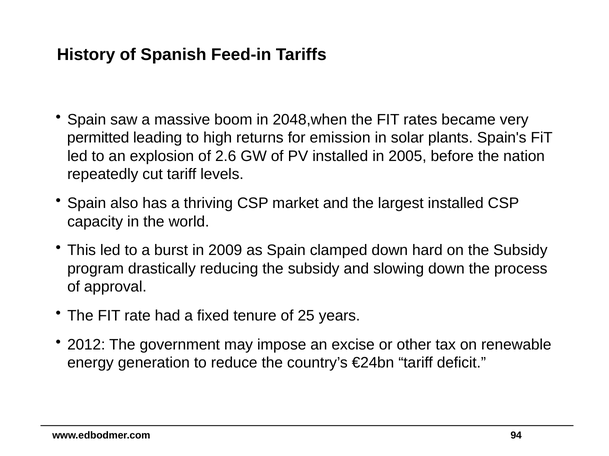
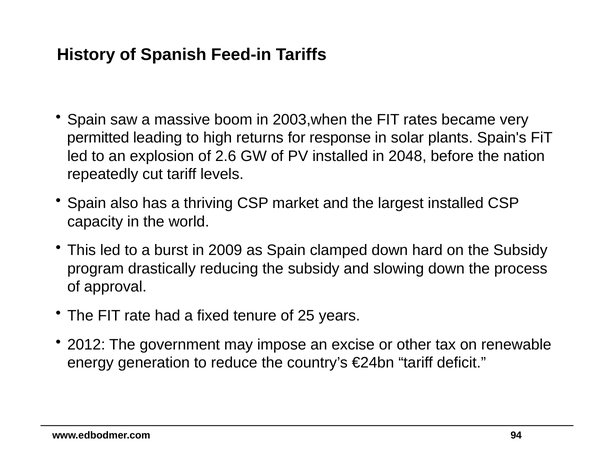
2048,when: 2048,when -> 2003,when (310, 120)
emission: emission -> response (340, 138)
2005: 2005 -> 2048 (407, 156)
